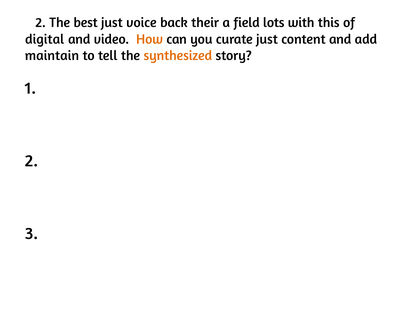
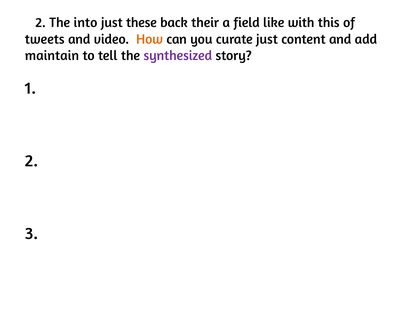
best: best -> into (86, 23)
voice: voice -> these (141, 23)
lots: lots -> like (274, 23)
digital: digital -> tweets (45, 39)
synthesized colour: orange -> purple (178, 56)
